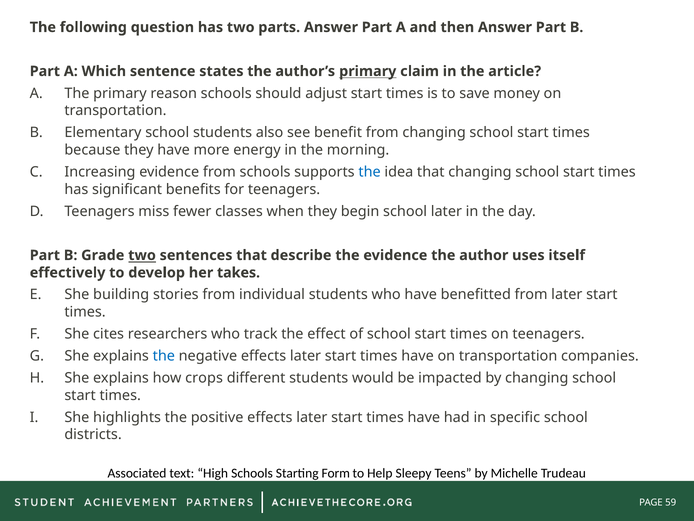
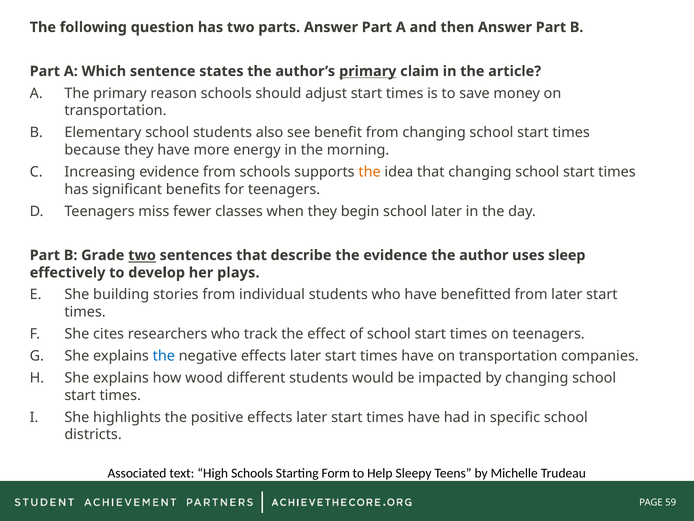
the colour: blue -> orange (370, 172)
itself: itself -> sleep (567, 255)
takes: takes -> plays (238, 272)
crops: crops -> wood (204, 378)
